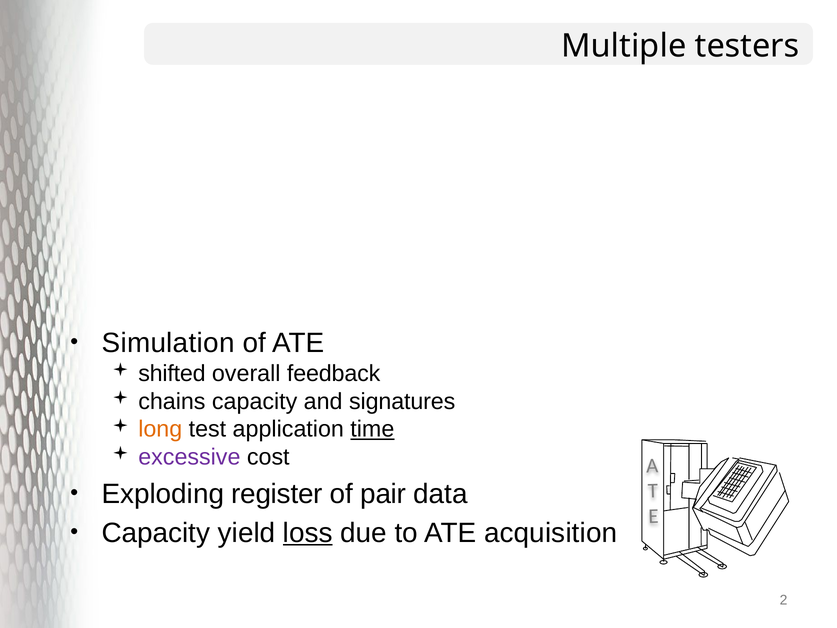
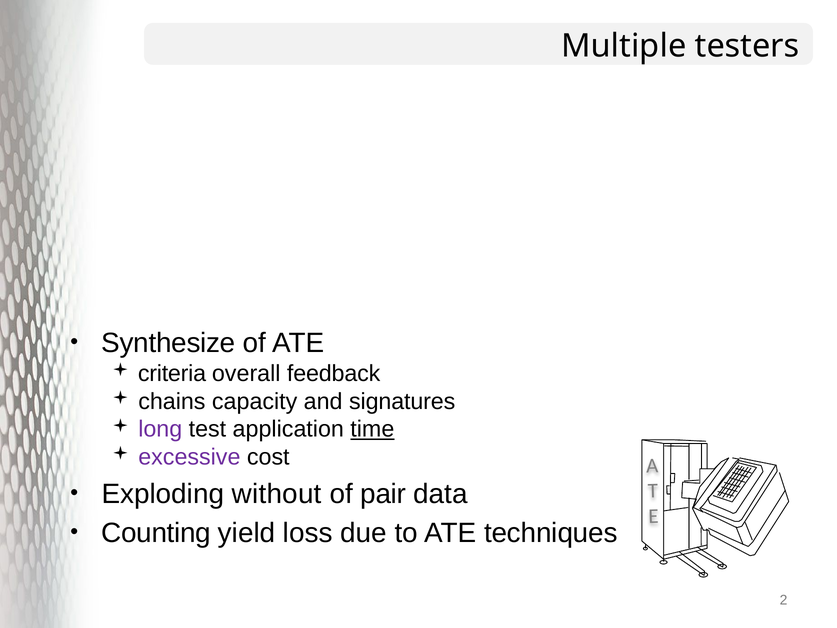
Simulation: Simulation -> Synthesize (168, 343)
shifted: shifted -> criteria (172, 373)
long colour: orange -> purple (160, 429)
register: register -> without (277, 494)
Capacity: Capacity -> Counting (156, 533)
loss underline: present -> none (308, 533)
acquisition: acquisition -> techniques (551, 533)
